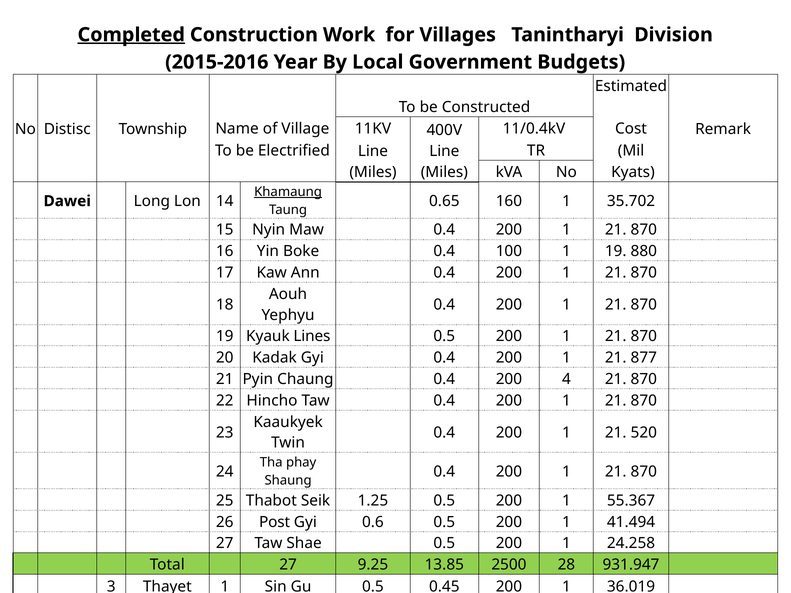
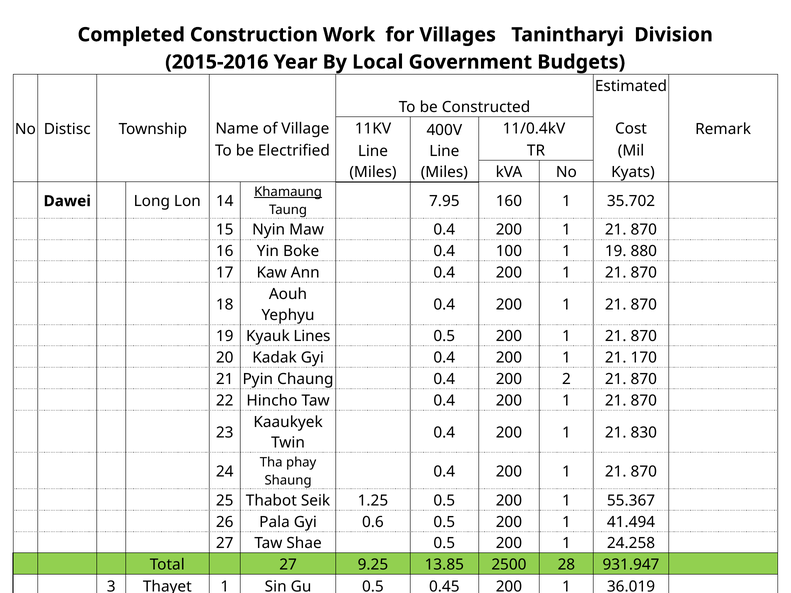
Completed underline: present -> none (131, 35)
0.65: 0.65 -> 7.95 (444, 201)
877: 877 -> 170 (644, 358)
200 4: 4 -> 2 (566, 379)
520: 520 -> 830 (644, 433)
Post: Post -> Pala (275, 522)
